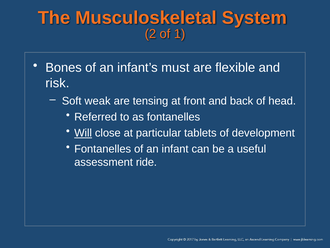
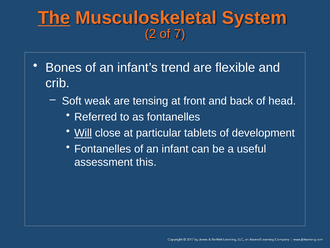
The underline: none -> present (54, 18)
1: 1 -> 7 (180, 34)
must: must -> trend (176, 67)
risk: risk -> crib (57, 83)
ride: ride -> this (146, 162)
